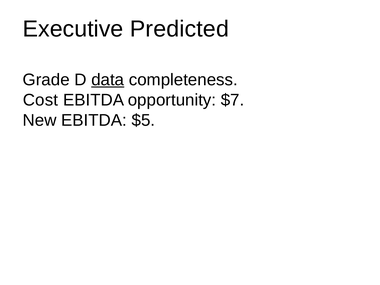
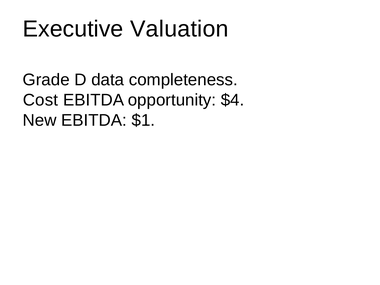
Predicted: Predicted -> Valuation (179, 29)
data underline: present -> none (108, 80)
$7: $7 -> $4 (233, 100)
$5: $5 -> $1 (143, 120)
